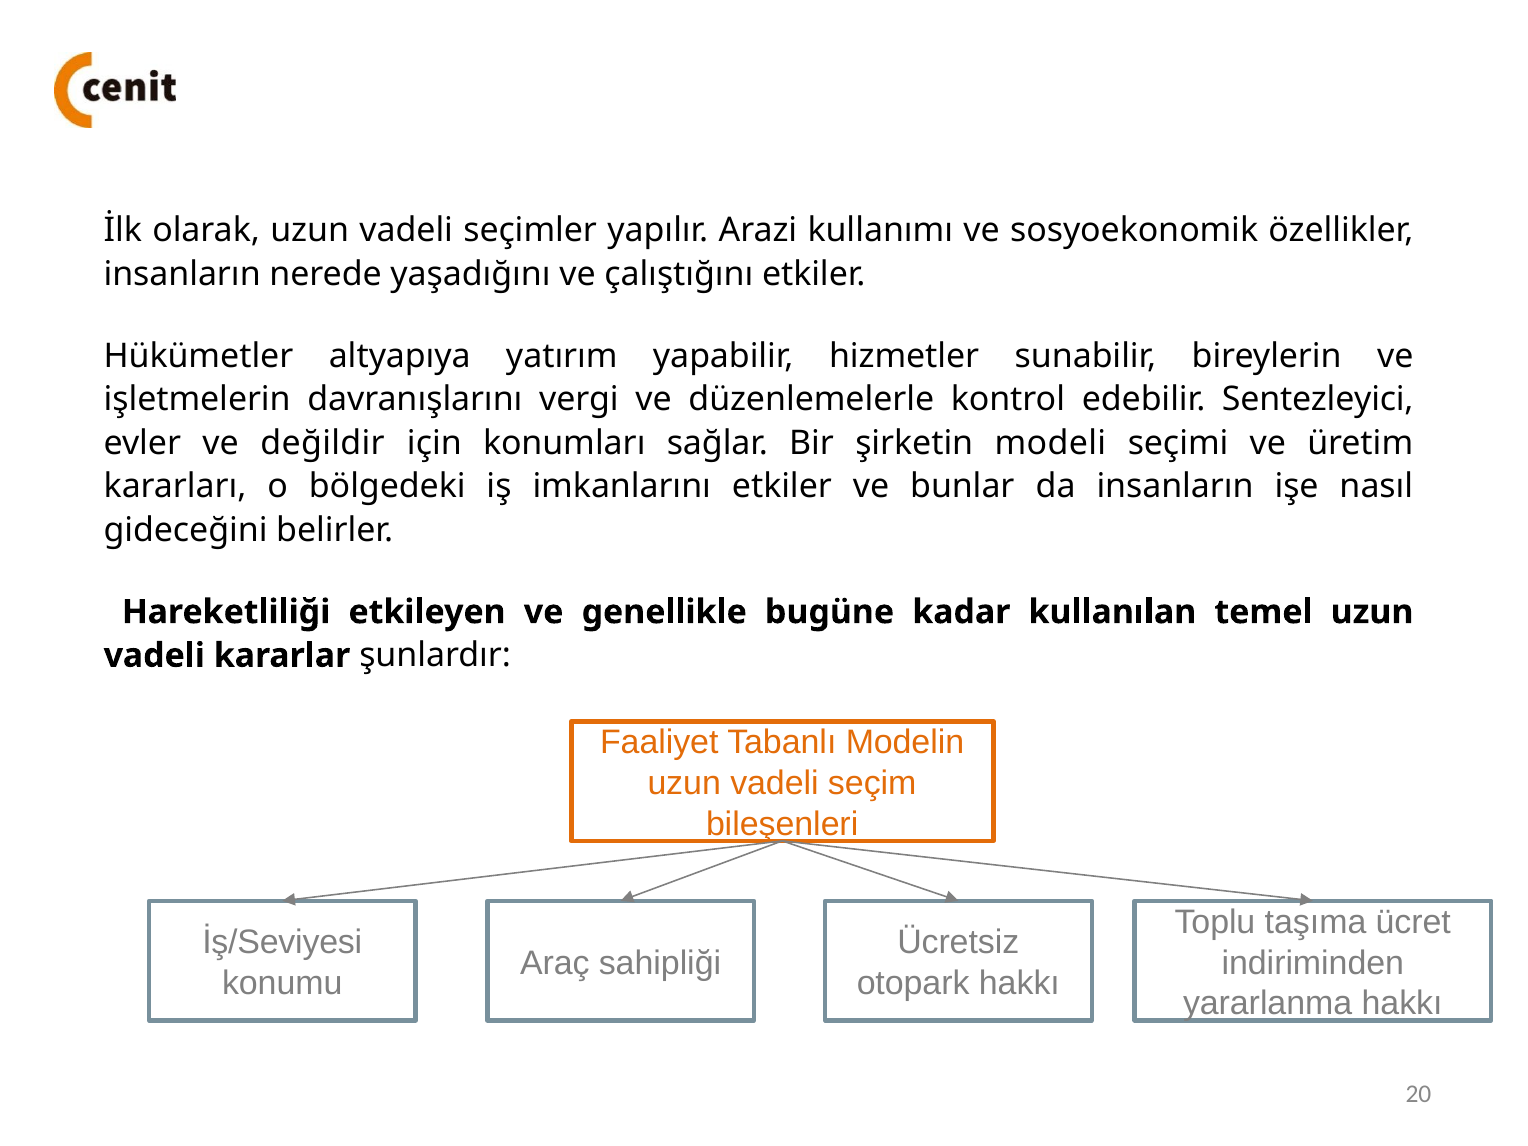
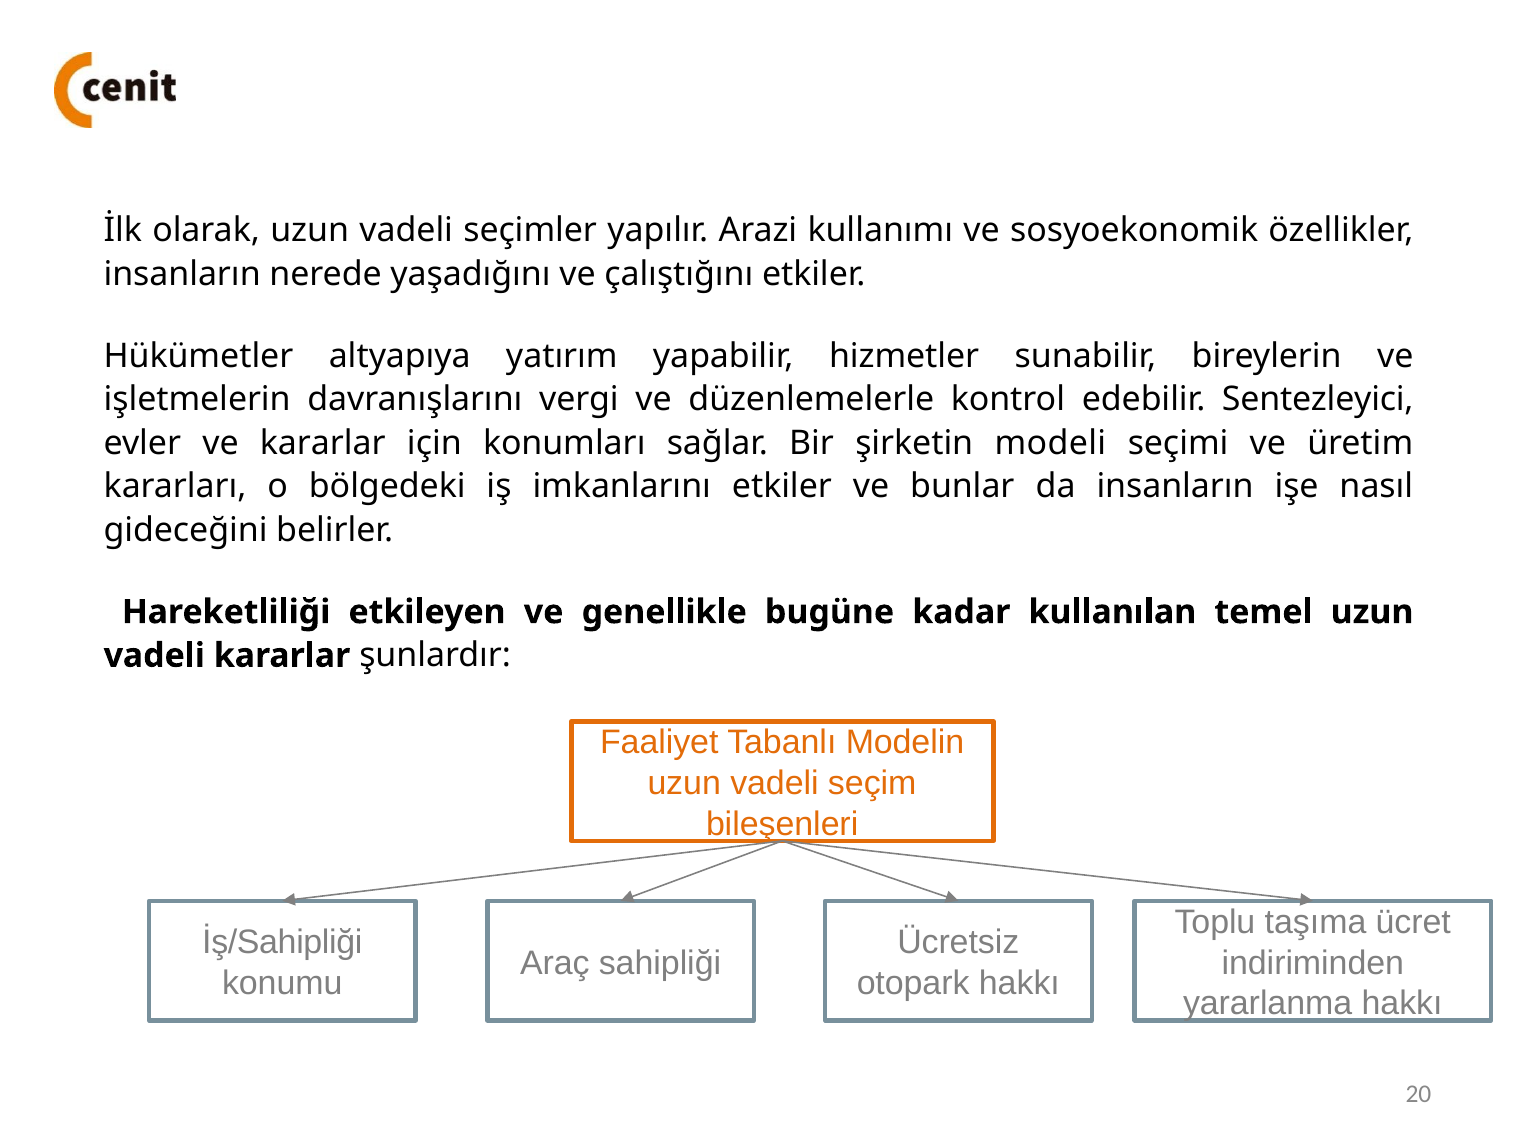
ve değildir: değildir -> kararlar (323, 443)
İş/Seviyesi: İş/Seviyesi -> İş/Sahipliği (282, 943)
